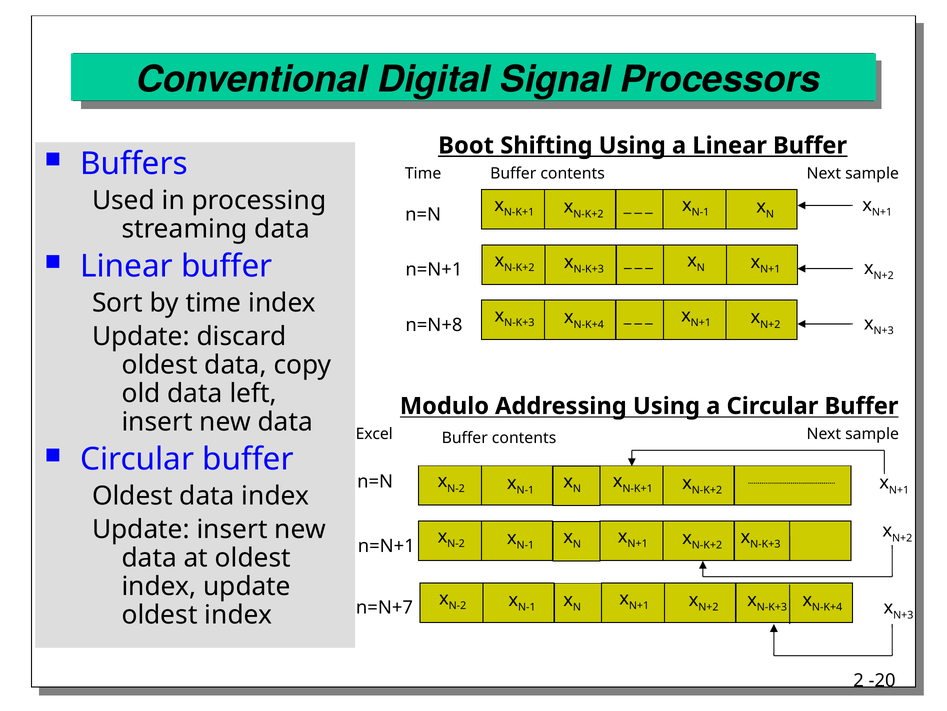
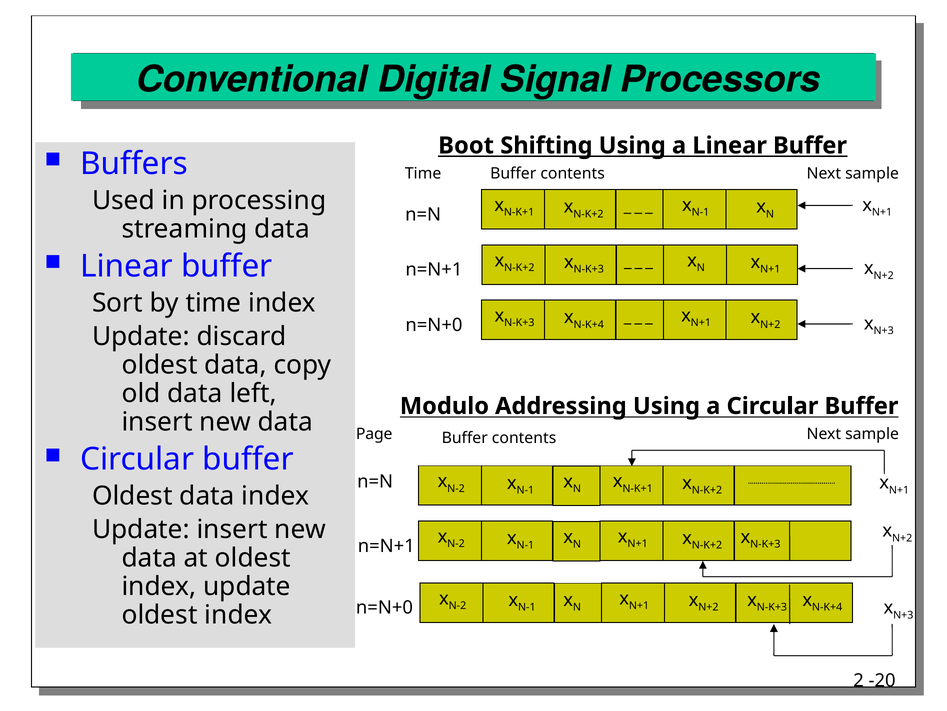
n=N+8: n=N+8 -> n=N+0 (434, 325)
Excel: Excel -> Page (374, 434)
n=N+7: n=N+7 -> n=N+0 (384, 607)
